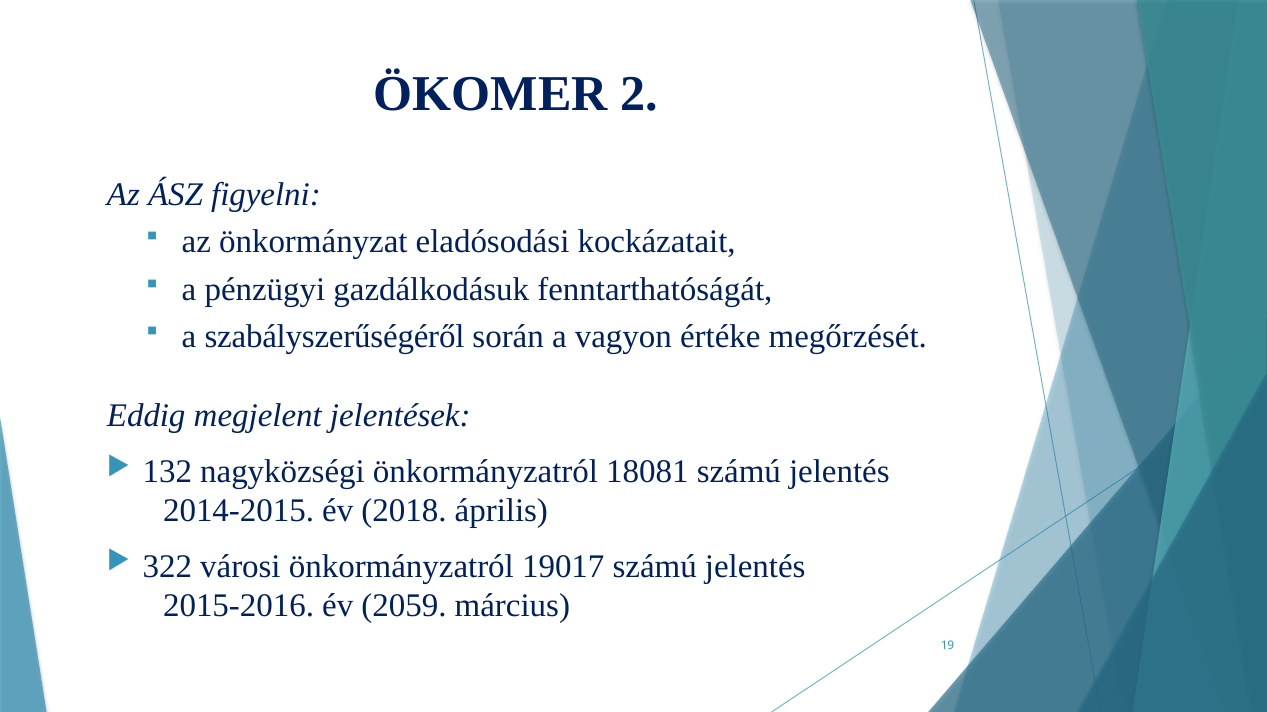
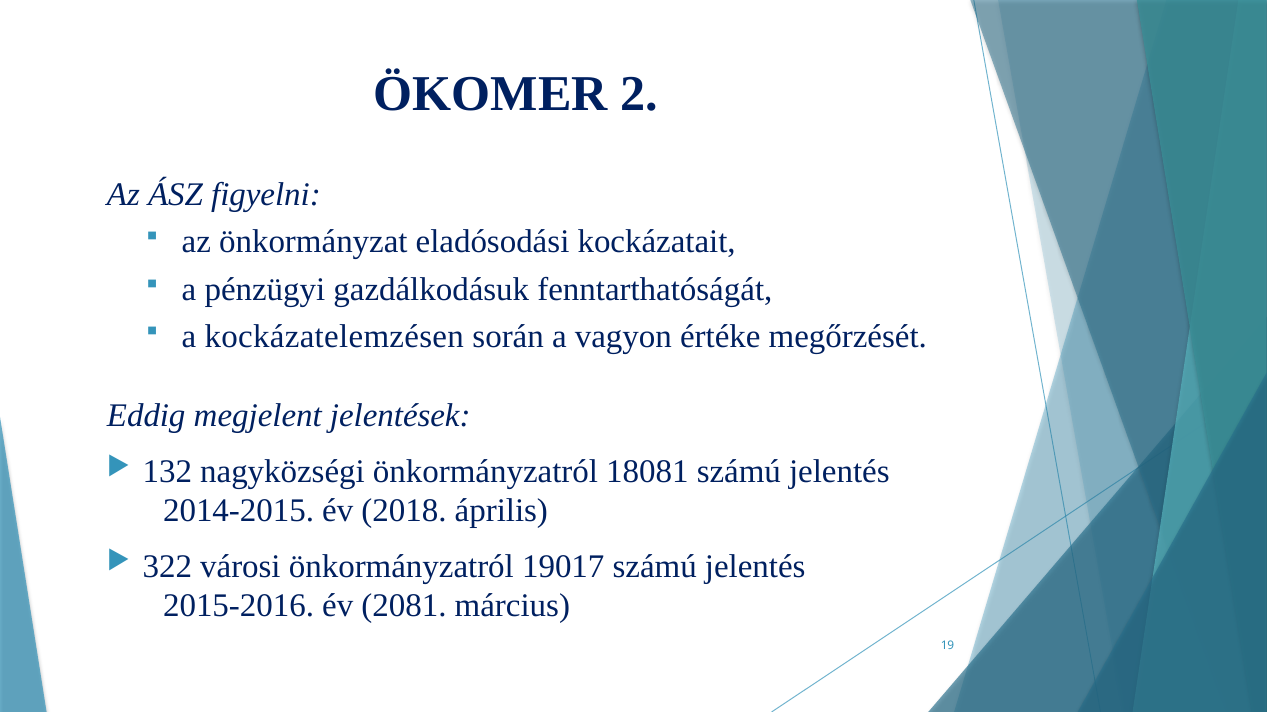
szabályszerűségéről: szabályszerűségéről -> kockázatelemzésen (334, 337)
2059: 2059 -> 2081 (404, 606)
